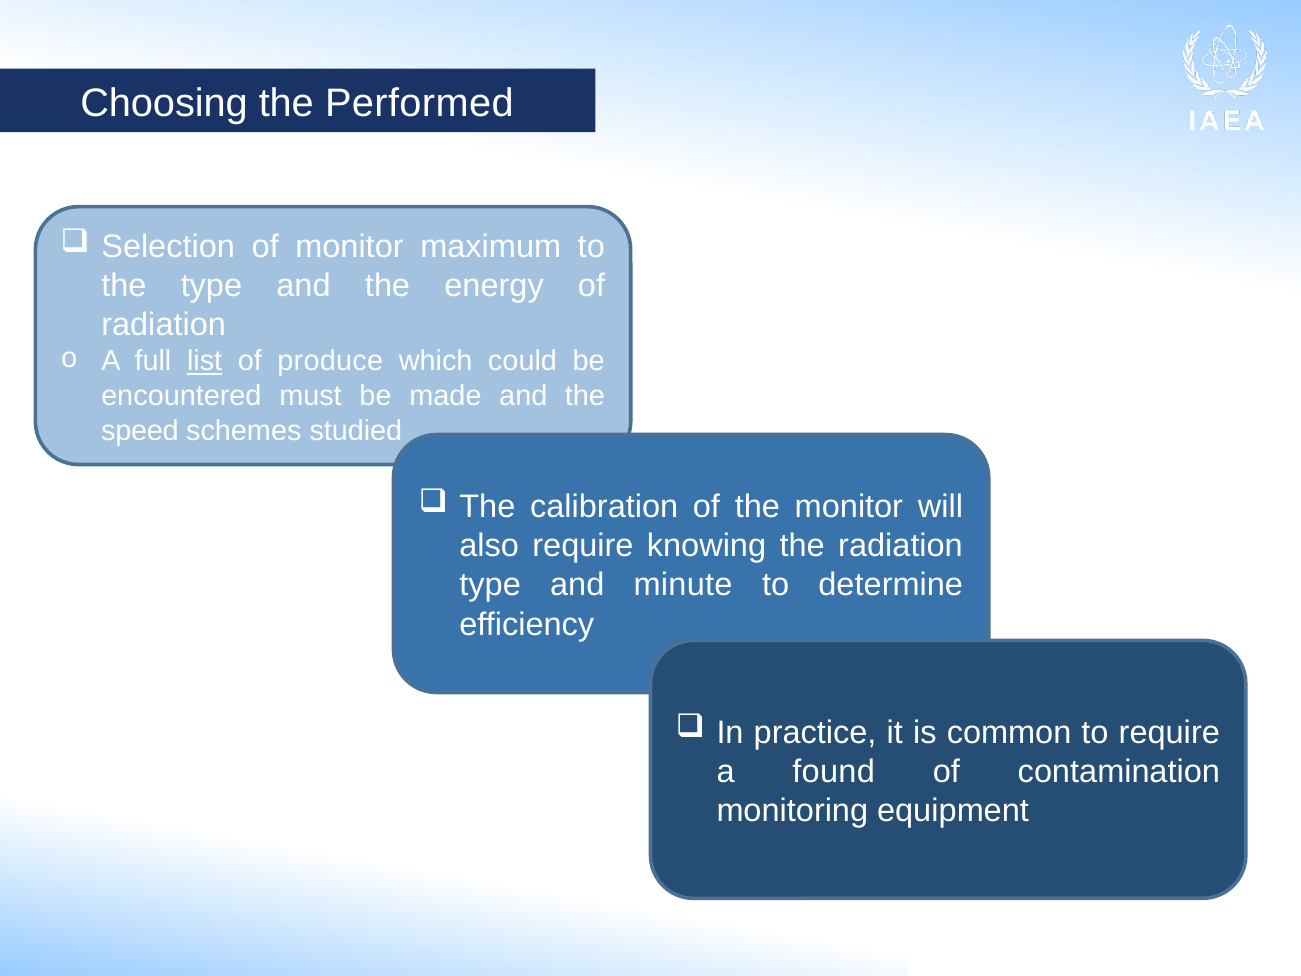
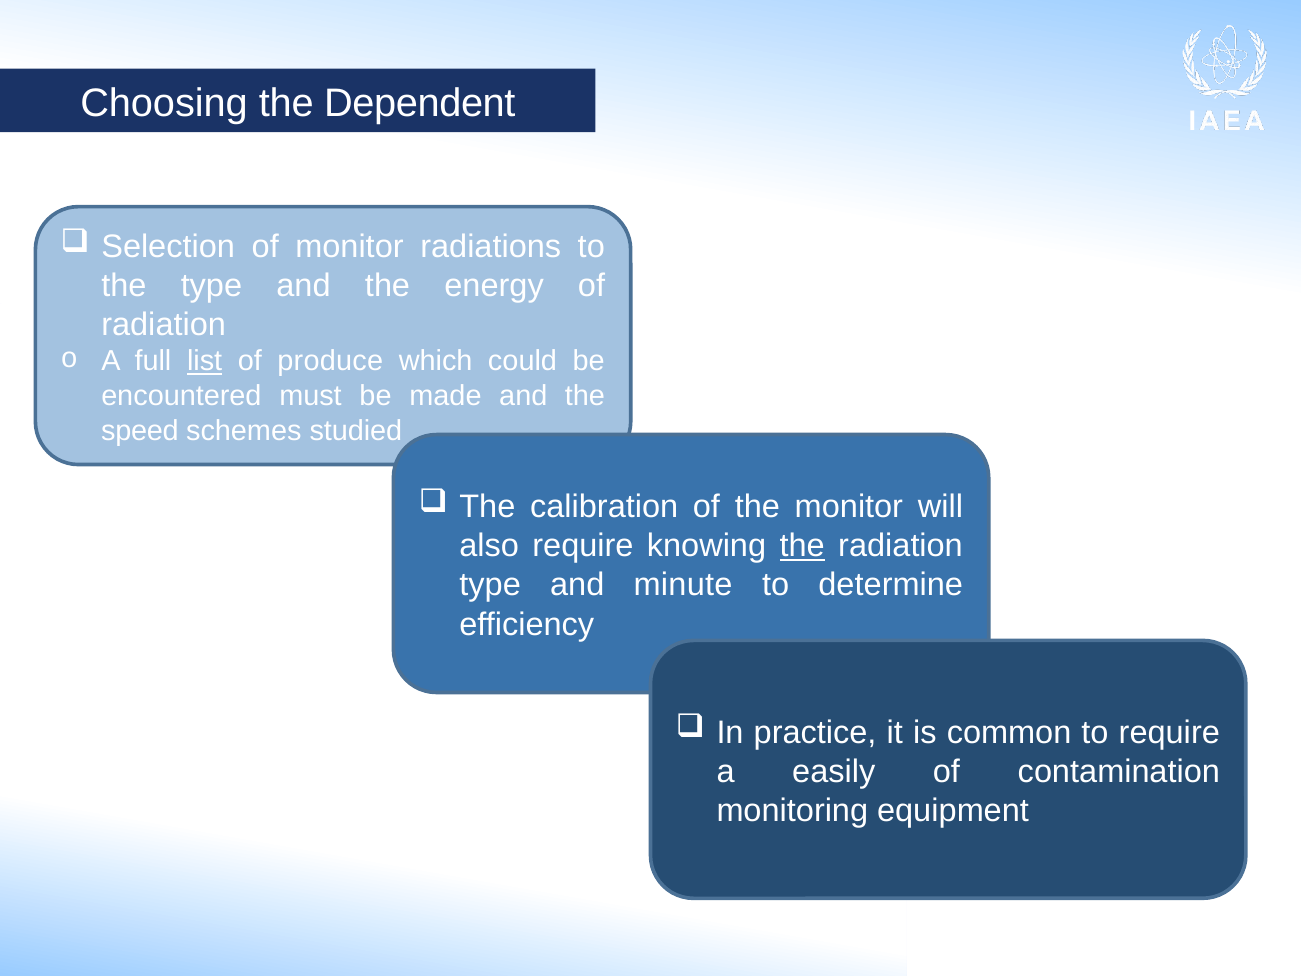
Performed: Performed -> Dependent (420, 103)
maximum: maximum -> radiations (491, 247)
the underline: none -> present (802, 546)
found: found -> easily (834, 771)
